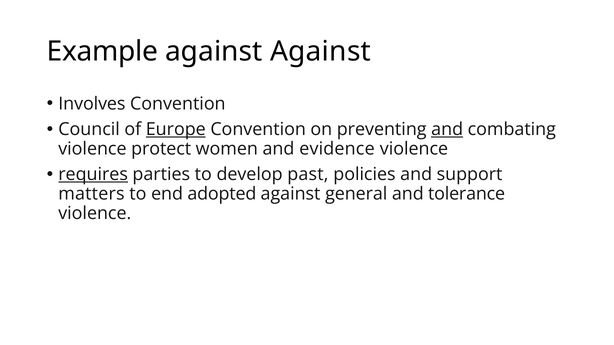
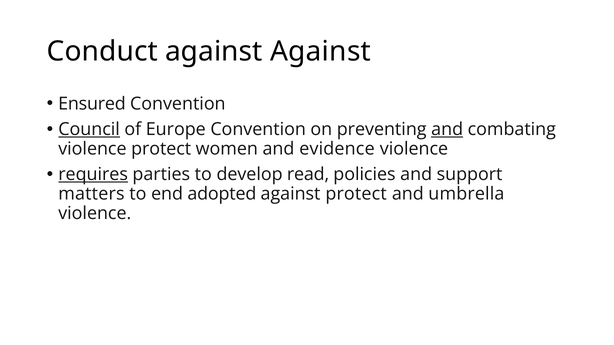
Example: Example -> Conduct (102, 52)
Involves: Involves -> Ensured (92, 104)
Council underline: none -> present (89, 130)
Europe underline: present -> none (176, 130)
past: past -> read (308, 175)
against general: general -> protect (356, 194)
tolerance: tolerance -> umbrella (466, 194)
